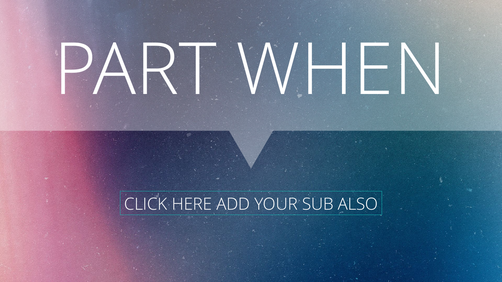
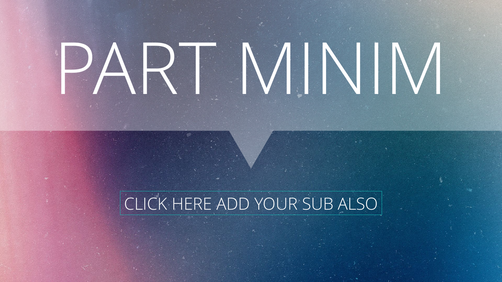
WHEN: WHEN -> MINIM (341, 71)
